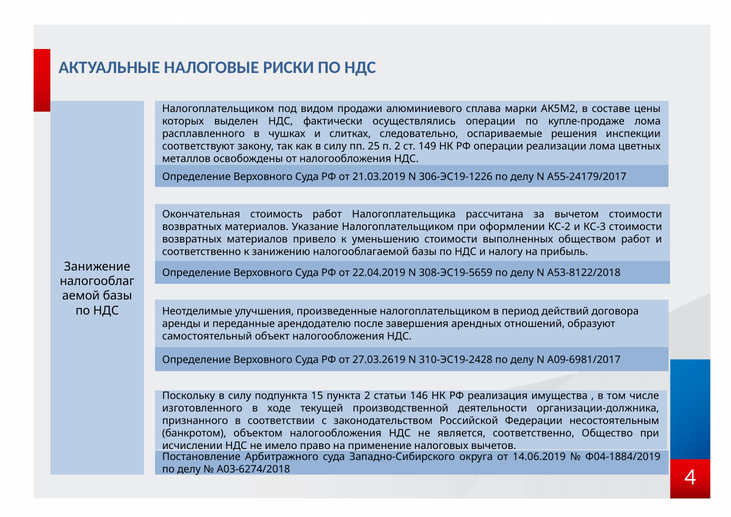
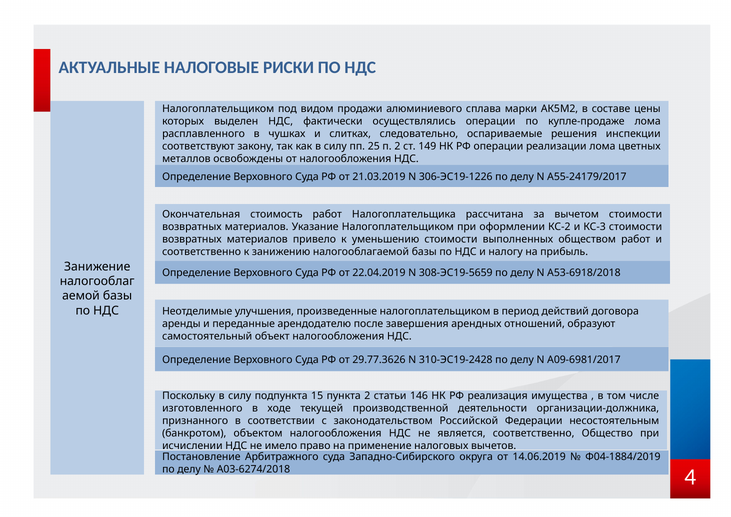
А53-8122/2018: А53-8122/2018 -> А53-6918/2018 (584, 273)
27.03.2619: 27.03.2619 -> 29.77.3626 (379, 360)
